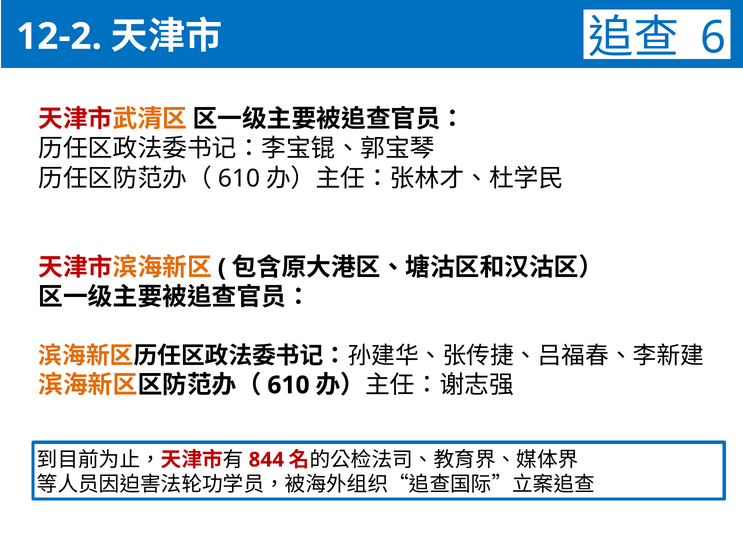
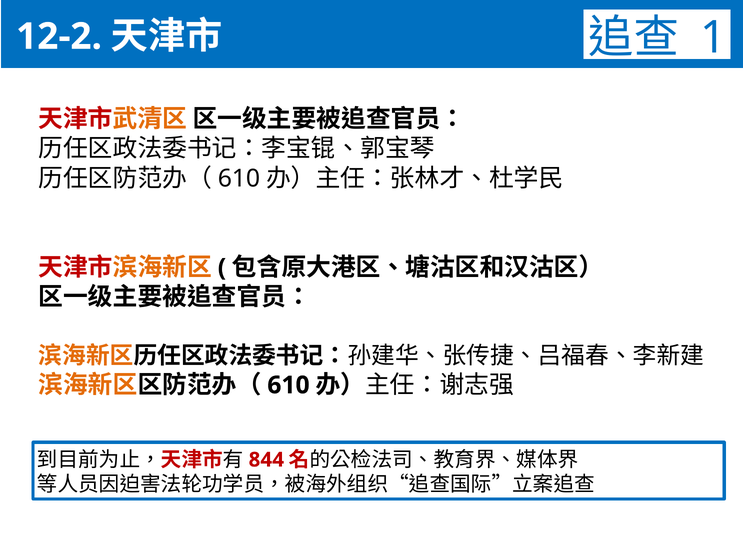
6: 6 -> 1 (713, 38)
